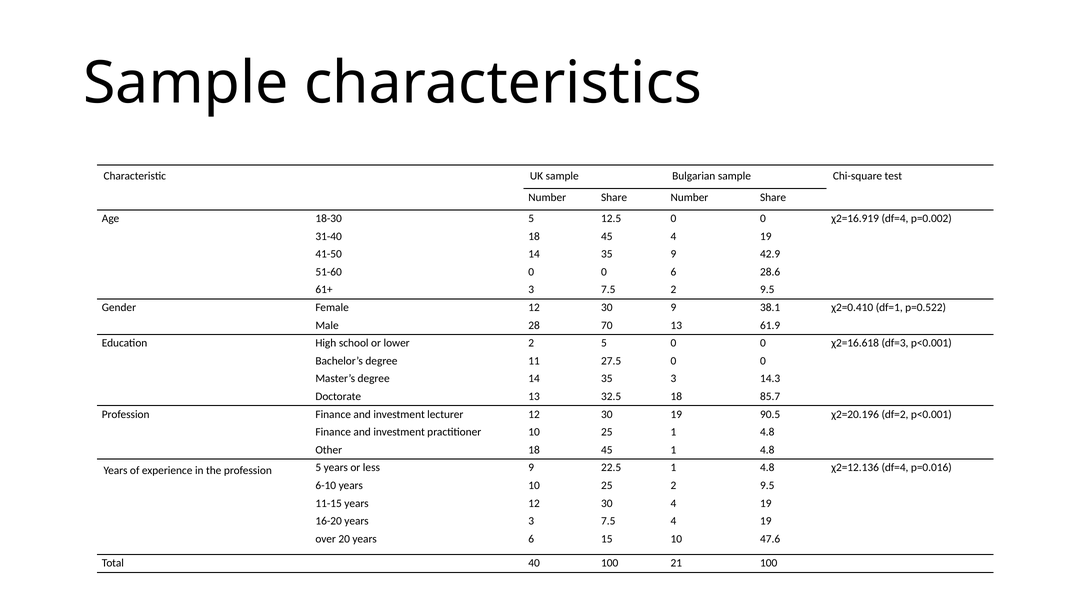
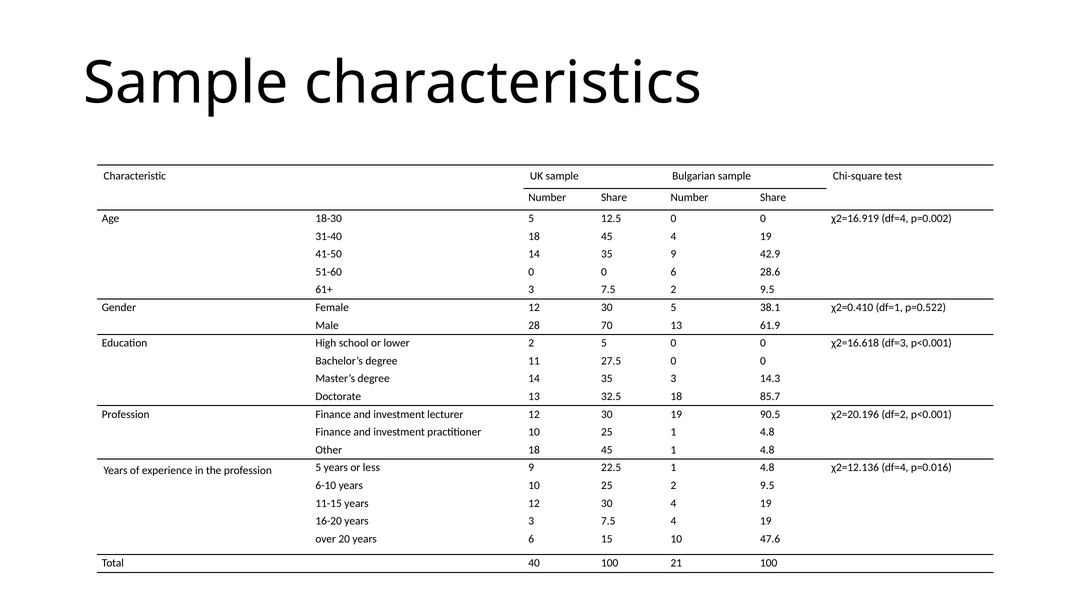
30 9: 9 -> 5 (673, 308)
